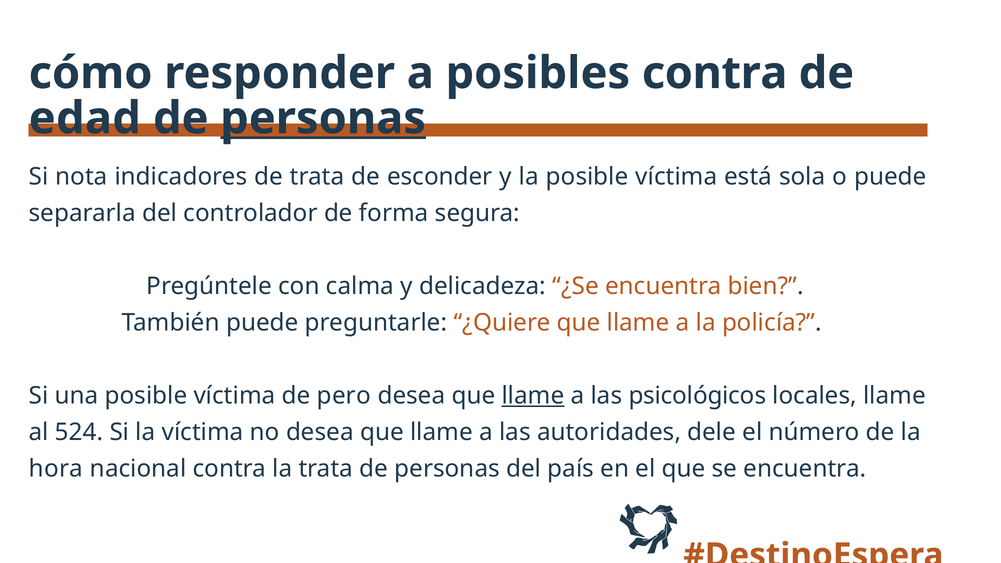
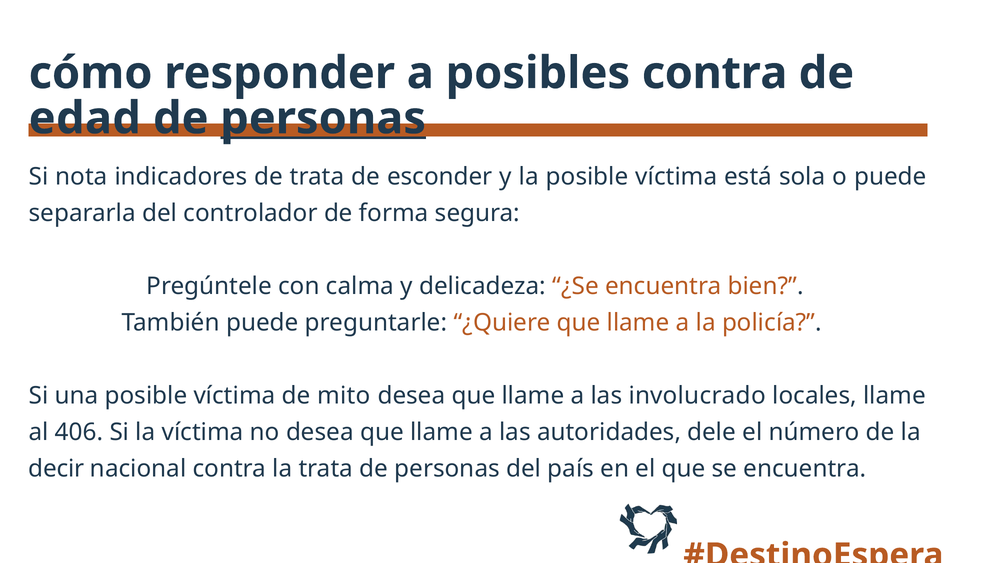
pero: pero -> mito (344, 396)
llame underline: present -> none (533, 396)
psicológicos: psicológicos -> involucrado (697, 396)
524: 524 -> 406 (79, 432)
hora: hora -> decir (56, 469)
